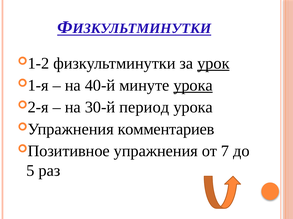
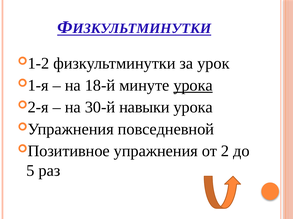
урок underline: present -> none (213, 64)
40-й: 40-й -> 18-й (100, 86)
период: период -> навыки (144, 108)
комментариев: комментариев -> повседневной (166, 130)
7: 7 -> 2 (225, 152)
